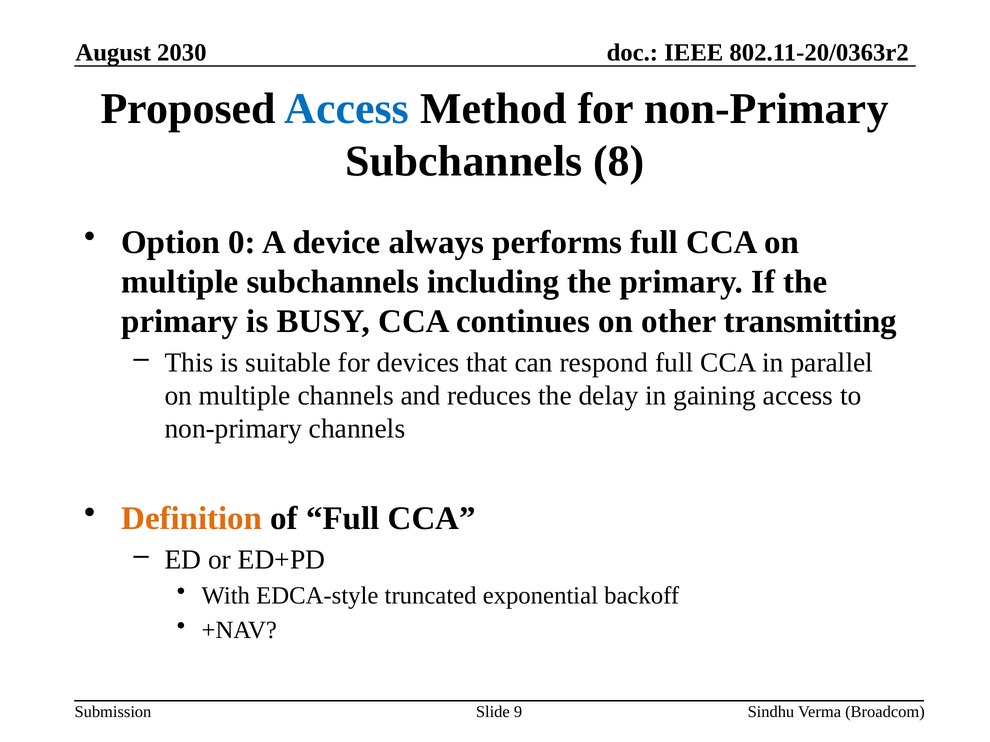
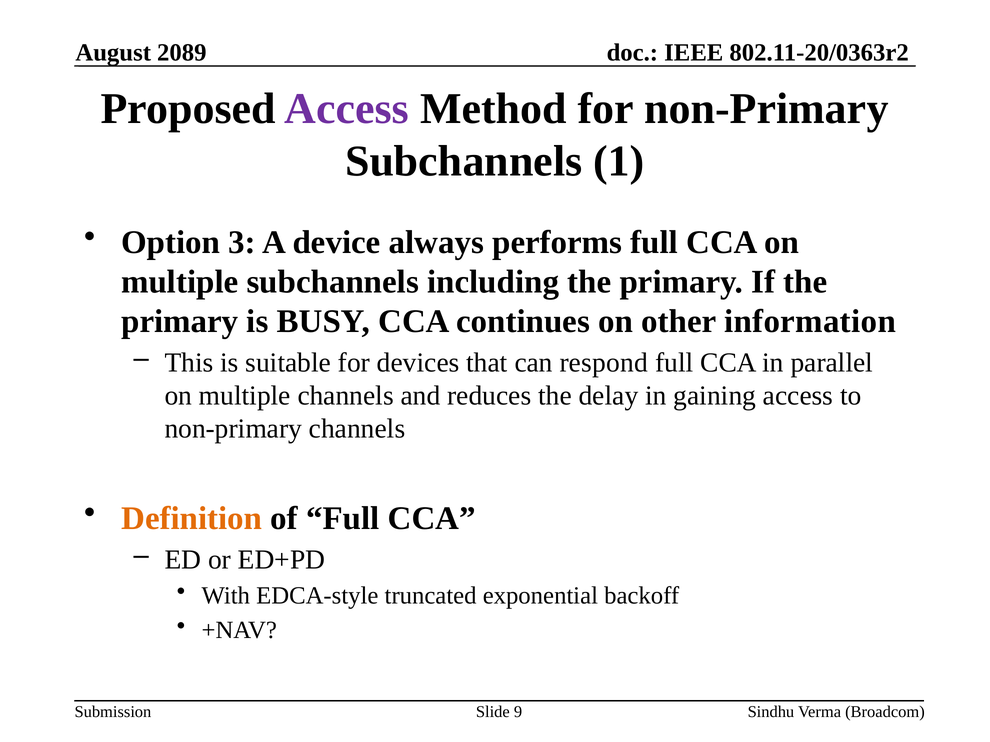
2030: 2030 -> 2089 (182, 53)
Access colour: blue -> purple (347, 109)
8: 8 -> 1 (619, 161)
0: 0 -> 3 (242, 242)
transmitting: transmitting -> information (810, 322)
